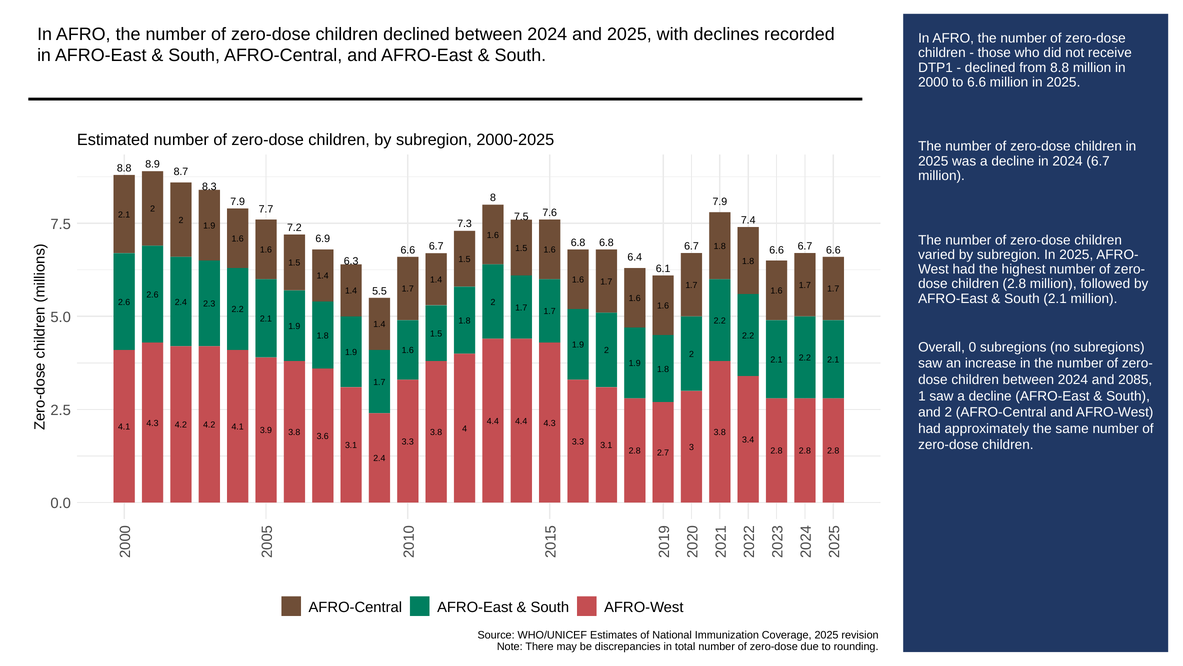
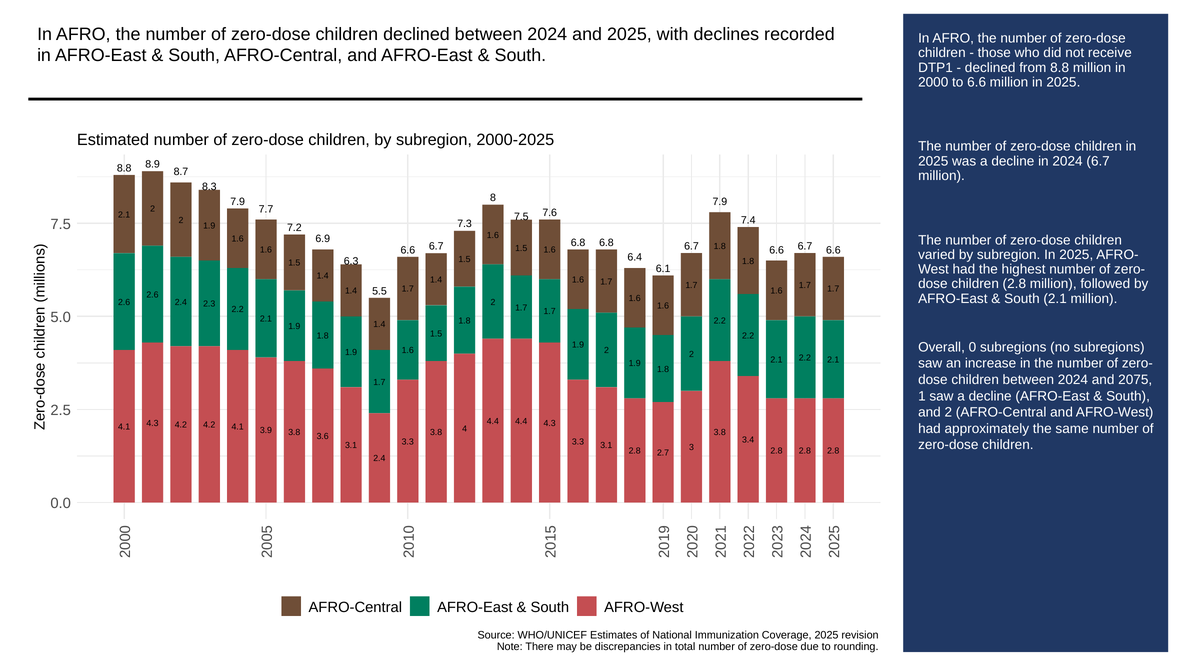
2085: 2085 -> 2075 (1135, 379)
